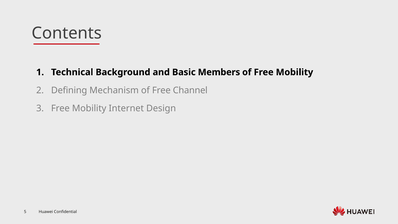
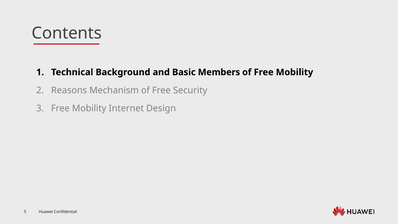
Defining: Defining -> Reasons (69, 90)
Channel: Channel -> Security (190, 90)
